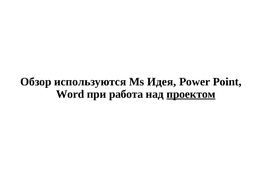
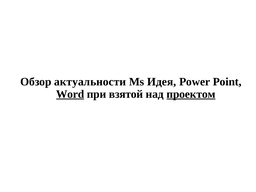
используются: используются -> актуальности (90, 82)
Word underline: none -> present (70, 94)
работа: работа -> взятой (126, 94)
